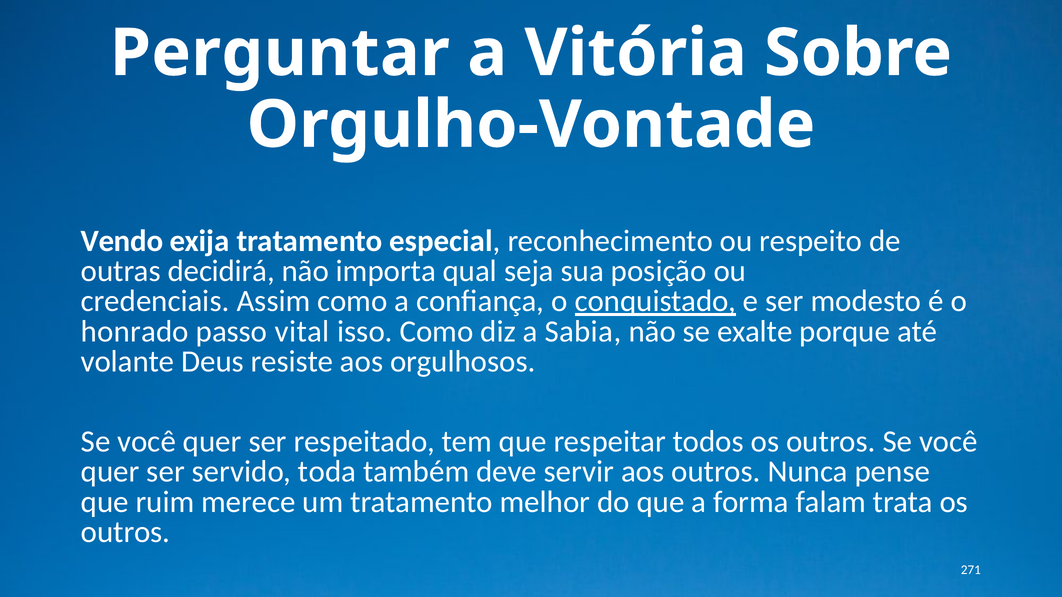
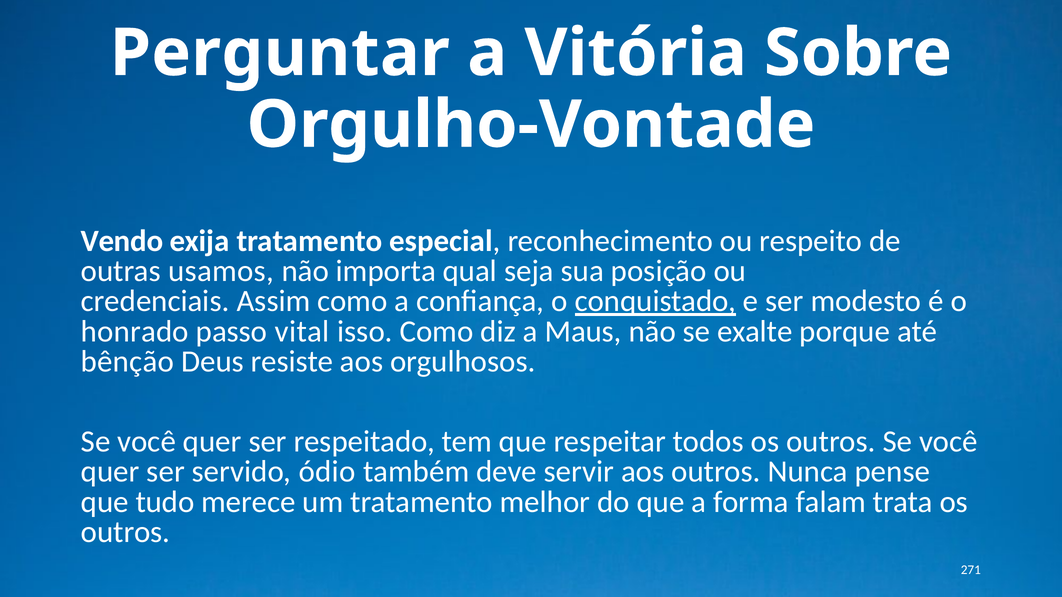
decidirá: decidirá -> usamos (221, 271)
Sabia: Sabia -> Maus (583, 332)
volante: volante -> bênção (127, 362)
toda: toda -> ódio (327, 472)
ruim: ruim -> tudo (165, 502)
